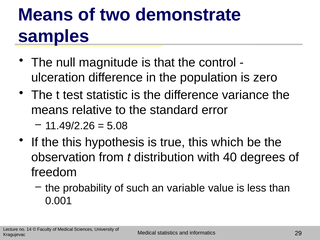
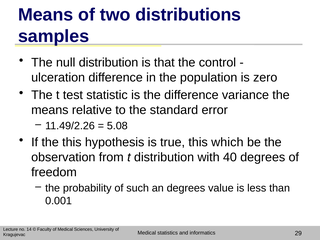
demonstrate: demonstrate -> distributions (188, 15)
null magnitude: magnitude -> distribution (109, 63)
an variable: variable -> degrees (186, 188)
